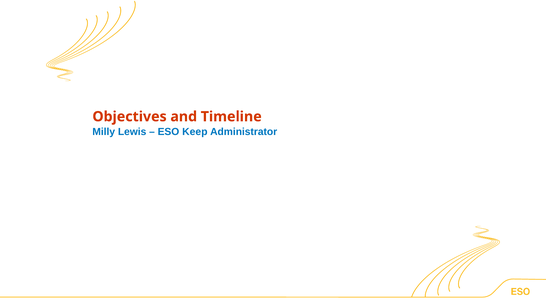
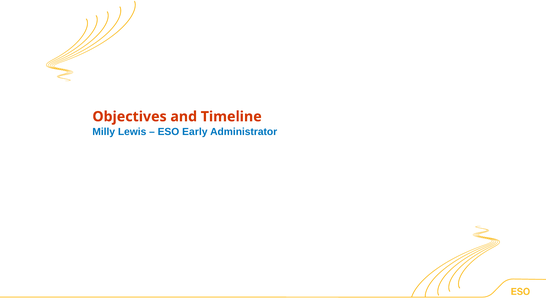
Keep: Keep -> Early (195, 132)
